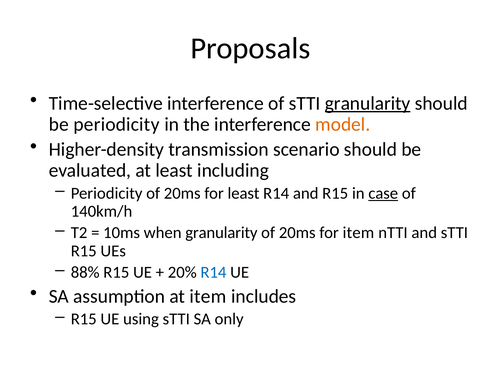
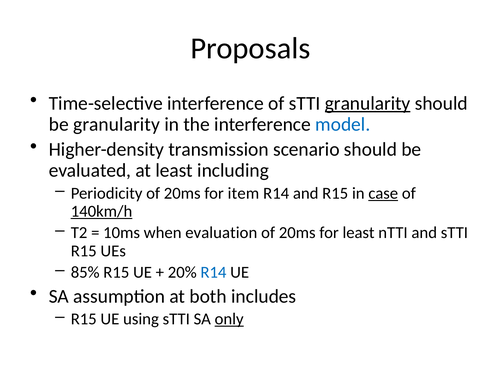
be periodicity: periodicity -> granularity (117, 124)
model colour: orange -> blue (343, 124)
for least: least -> item (243, 193)
140km/h underline: none -> present (102, 211)
when granularity: granularity -> evaluation (221, 233)
for item: item -> least (359, 233)
88%: 88% -> 85% (85, 272)
at item: item -> both (208, 296)
only underline: none -> present (229, 319)
